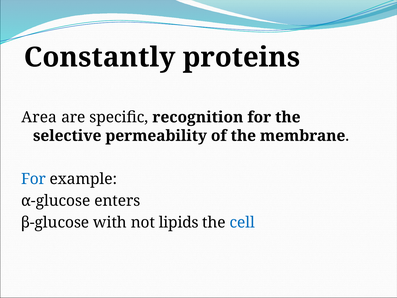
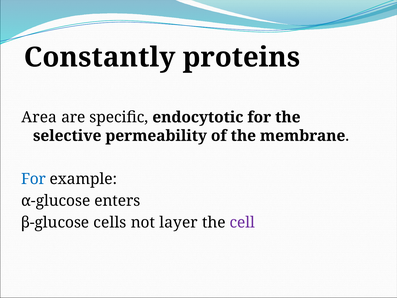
recognition: recognition -> endocytotic (198, 117)
with: with -> cells (110, 222)
lipids: lipids -> layer (179, 222)
cell colour: blue -> purple (242, 222)
